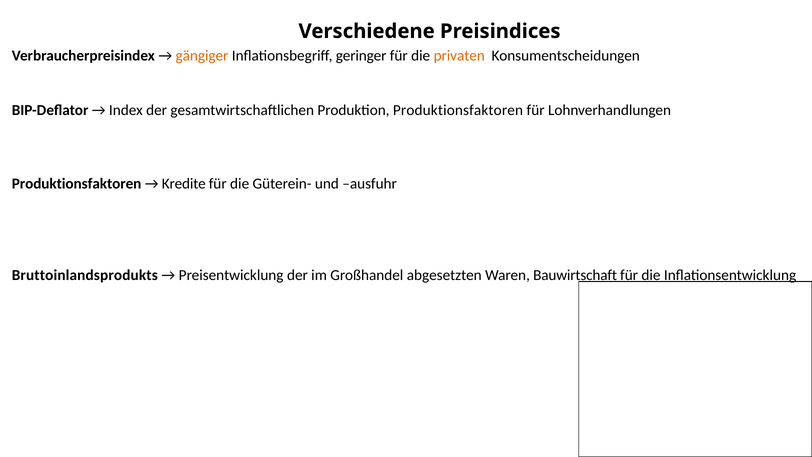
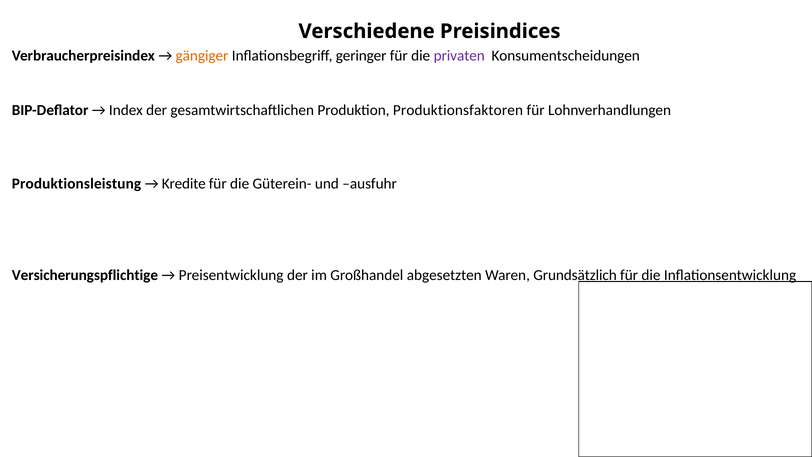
privaten colour: orange -> purple (459, 56)
Produktionsfaktoren: Produktionsfaktoren -> Produktionsleistung (76, 183)
Bruttoinlandsprodukts: Bruttoinlandsprodukts -> Versicherungspflichtige (85, 275)
Bauwirtschaft: Bauwirtschaft -> Grundsätzlich (575, 275)
